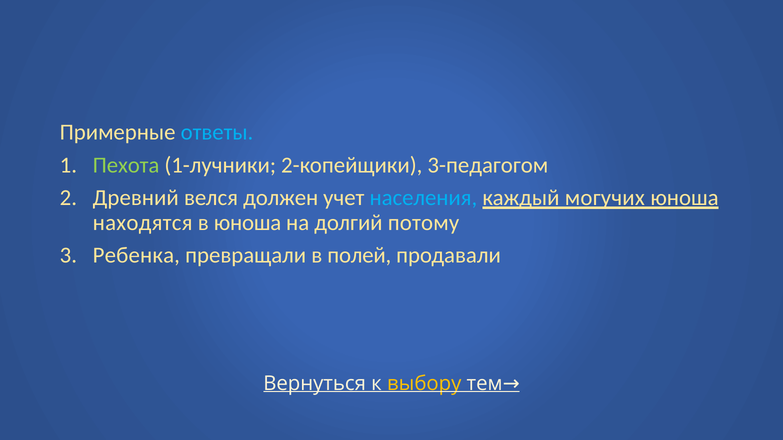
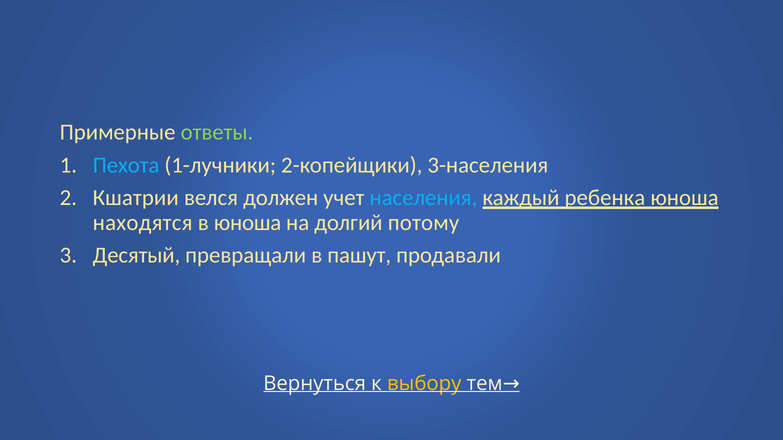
ответы colour: light blue -> light green (217, 132)
Пехота colour: light green -> light blue (126, 165)
3-педагогом: 3-педагогом -> 3-населения (488, 165)
Древний: Древний -> Кшатрии (136, 198)
могучих: могучих -> ребенка (605, 198)
Ребенка: Ребенка -> Десятый (136, 256)
полей: полей -> пашут (359, 256)
